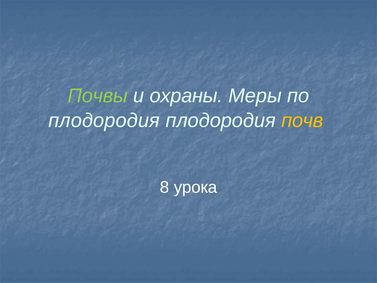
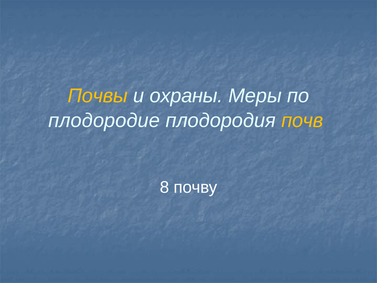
Почвы colour: light green -> yellow (98, 96)
плодородия: плодородия -> плодородие (104, 121)
урока: урока -> почву (196, 187)
